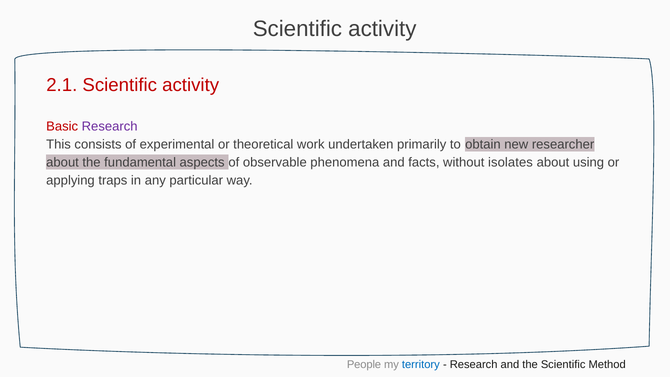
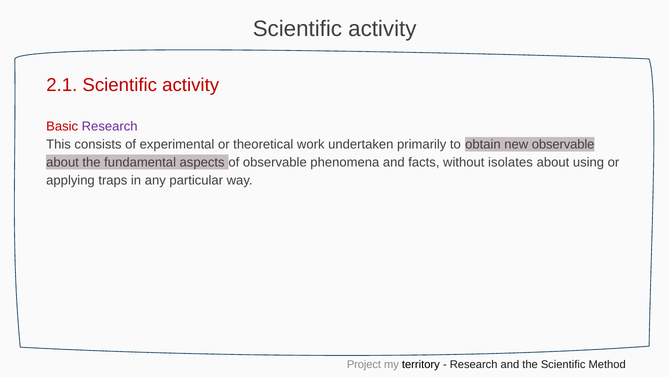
new researcher: researcher -> observable (563, 144)
People: People -> Project (364, 364)
territory colour: blue -> black (421, 364)
